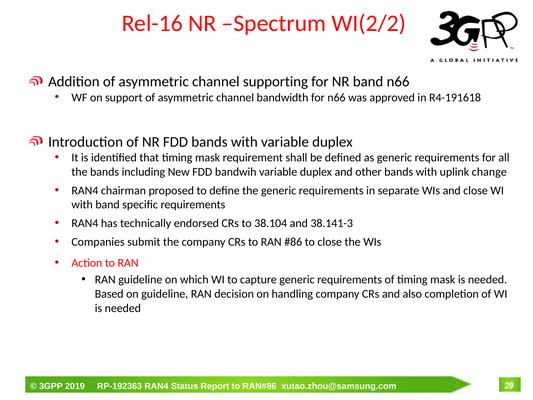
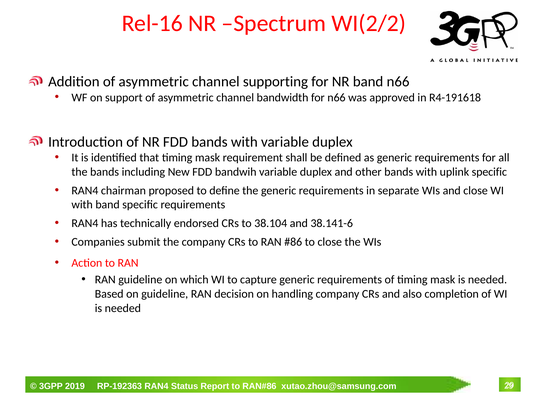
uplink change: change -> specific (489, 172)
38.141-3: 38.141-3 -> 38.141-6 (332, 223)
